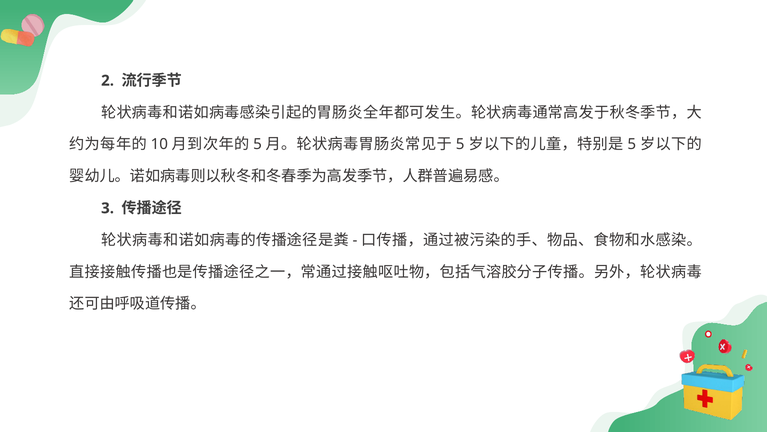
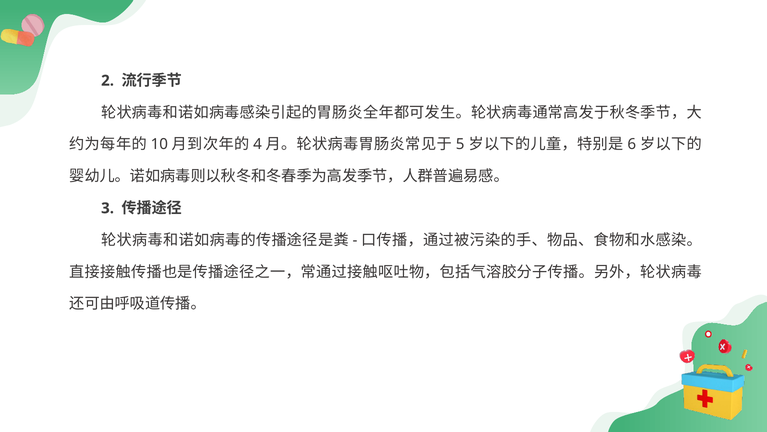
5: 5 -> 4 (258, 144)
5: 5 -> 6 (632, 144)
